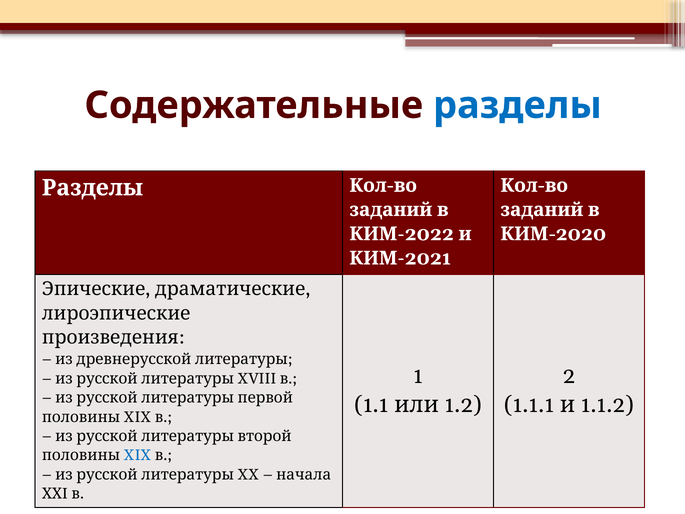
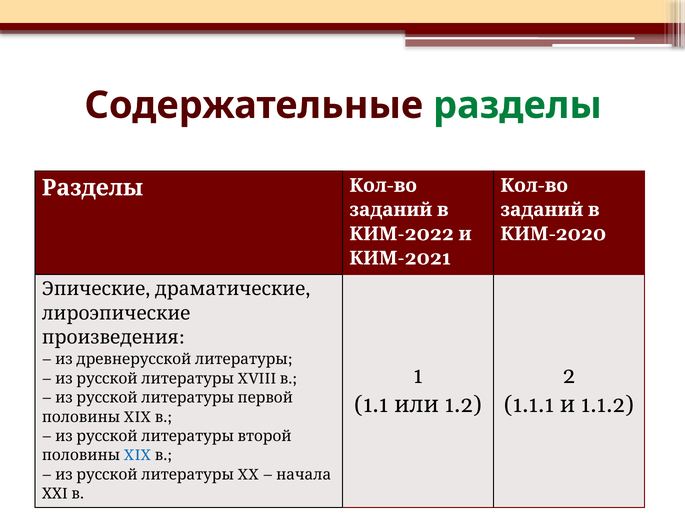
разделы colour: blue -> green (517, 105)
